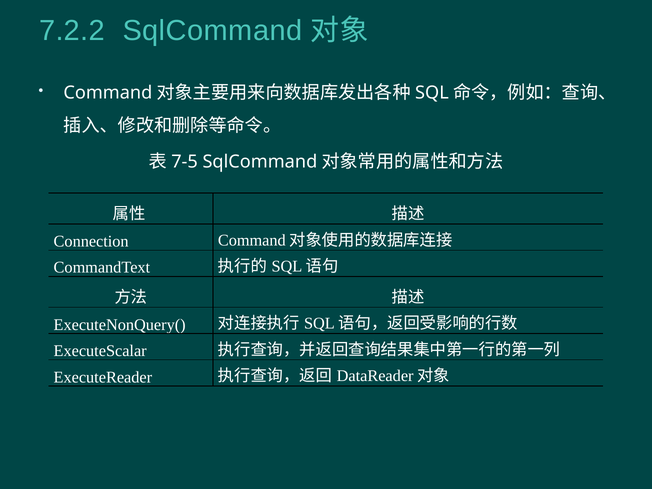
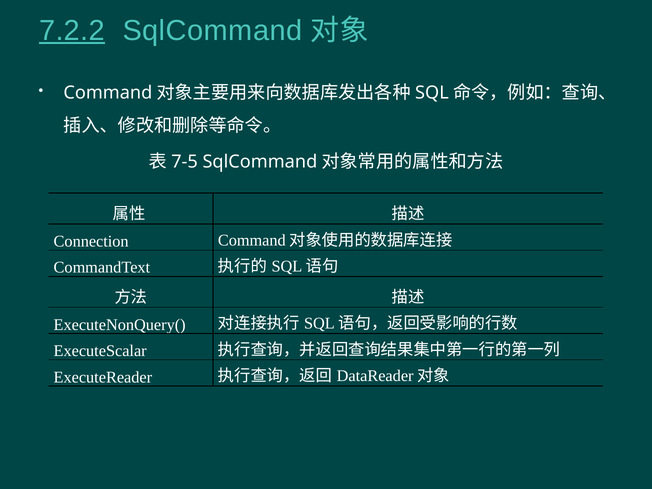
7.2.2 underline: none -> present (72, 31)
